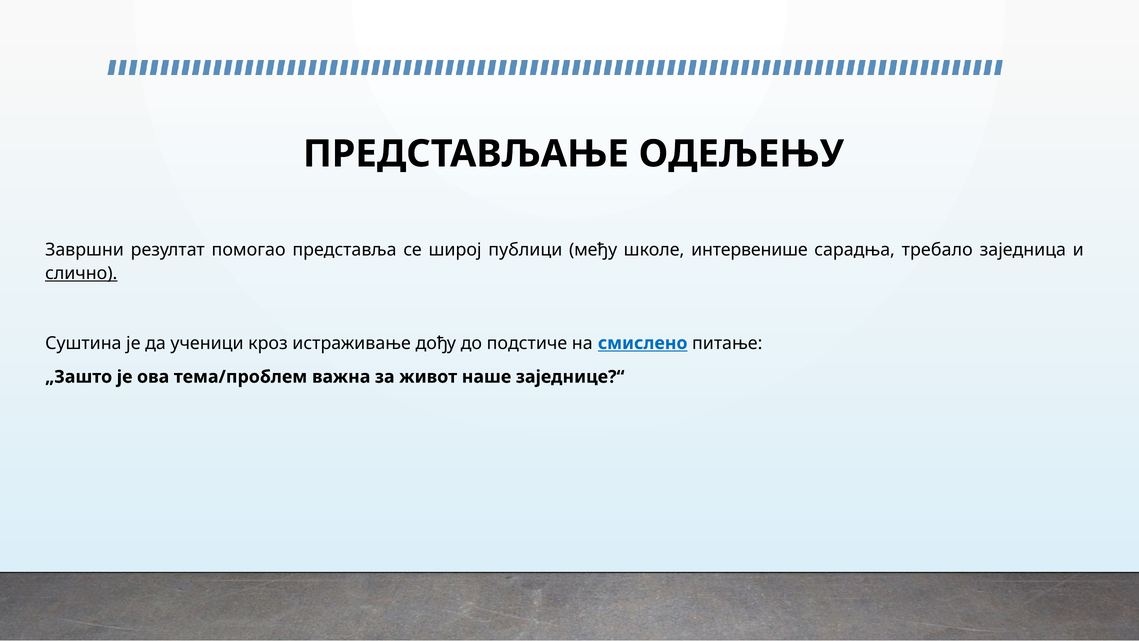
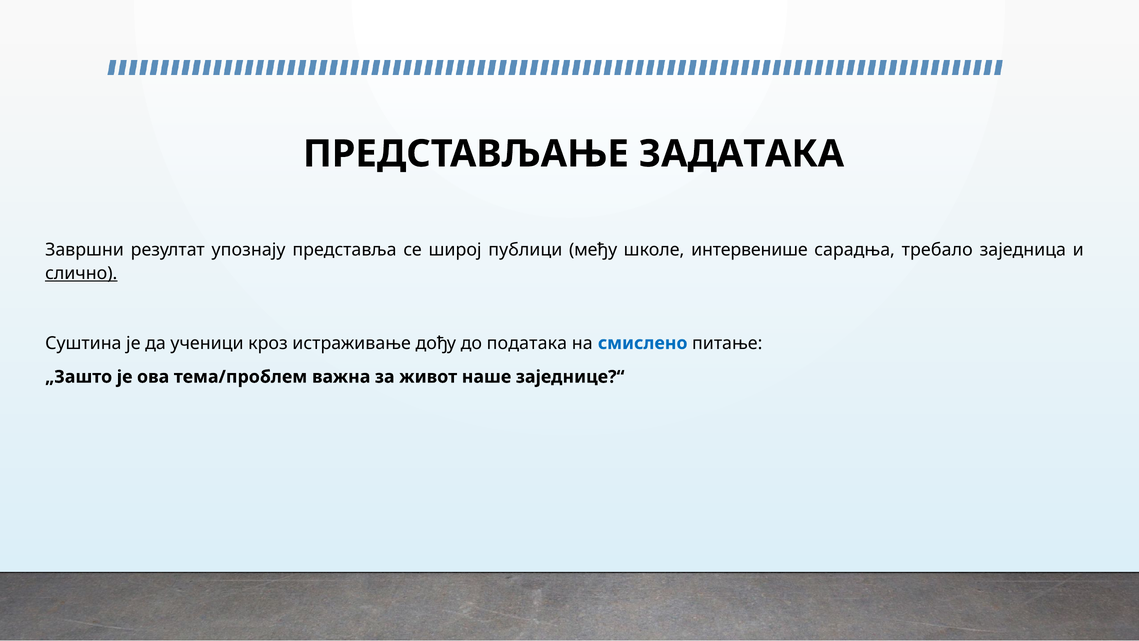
ОДЕЉЕЊУ: ОДЕЉЕЊУ -> ЗАДАТАКА (741, 154)
помогао: помогао -> упознају (249, 250)
подстиче: подстиче -> података (527, 343)
смислено underline: present -> none (643, 343)
